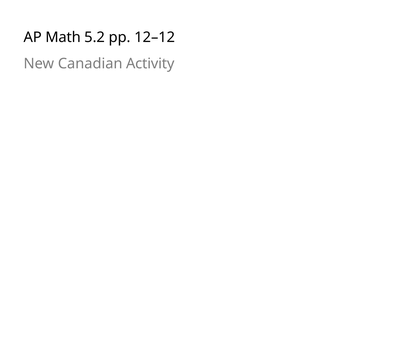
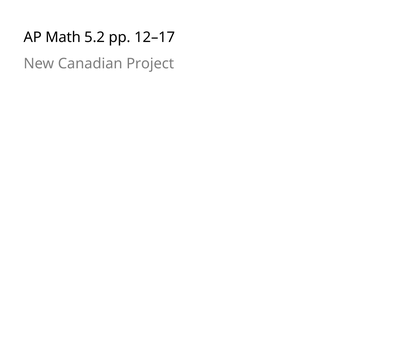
12–12: 12–12 -> 12–17 (155, 37)
Activity: Activity -> Project (150, 63)
